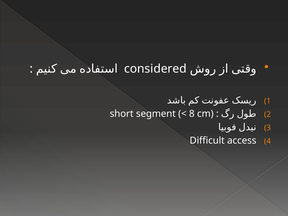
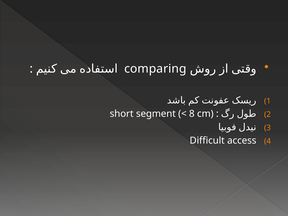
considered: considered -> comparing (155, 69)
